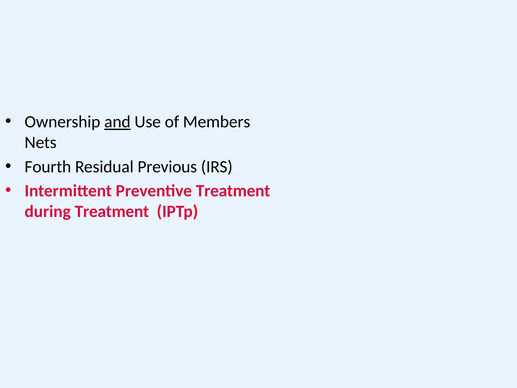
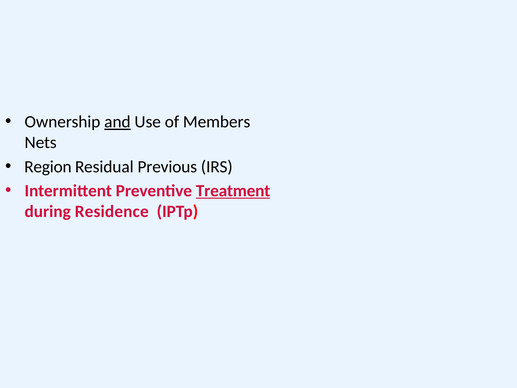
Fourth: Fourth -> Region (48, 167)
Treatment underline: none -> present (233, 191)
during Treatment: Treatment -> Residence (112, 211)
